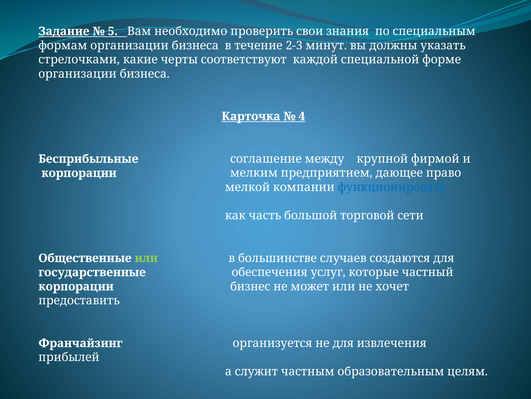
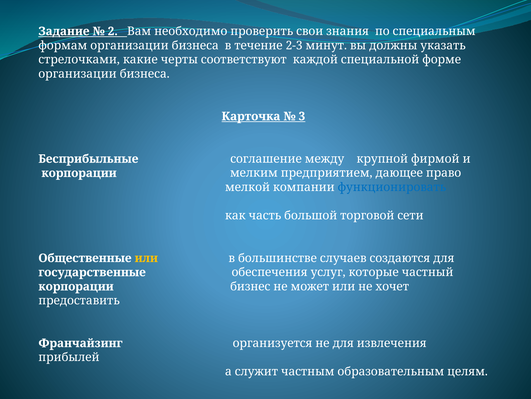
5: 5 -> 2 (113, 31)
4: 4 -> 3 (302, 116)
или colour: light green -> yellow (146, 258)
